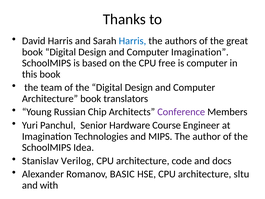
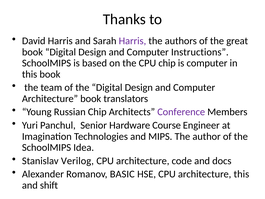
Harris colour: blue -> purple (132, 41)
Computer Imagination: Imagination -> Instructions (200, 52)
CPU free: free -> chip (167, 63)
architecture sltu: sltu -> this (241, 174)
with: with -> shift (49, 185)
